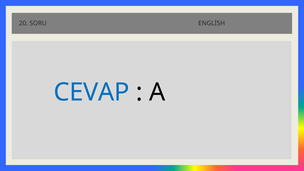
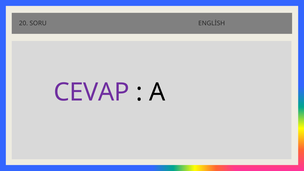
CEVAP colour: blue -> purple (92, 92)
